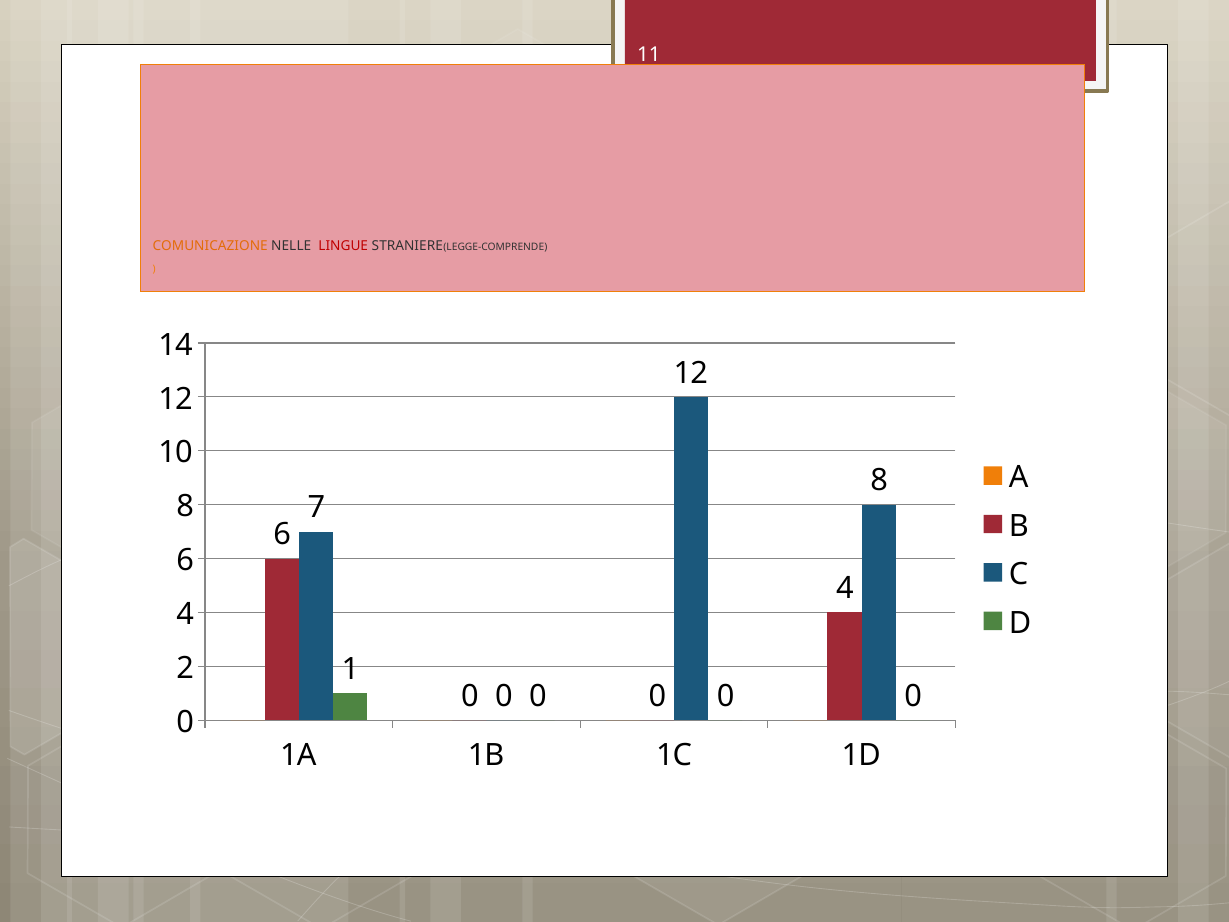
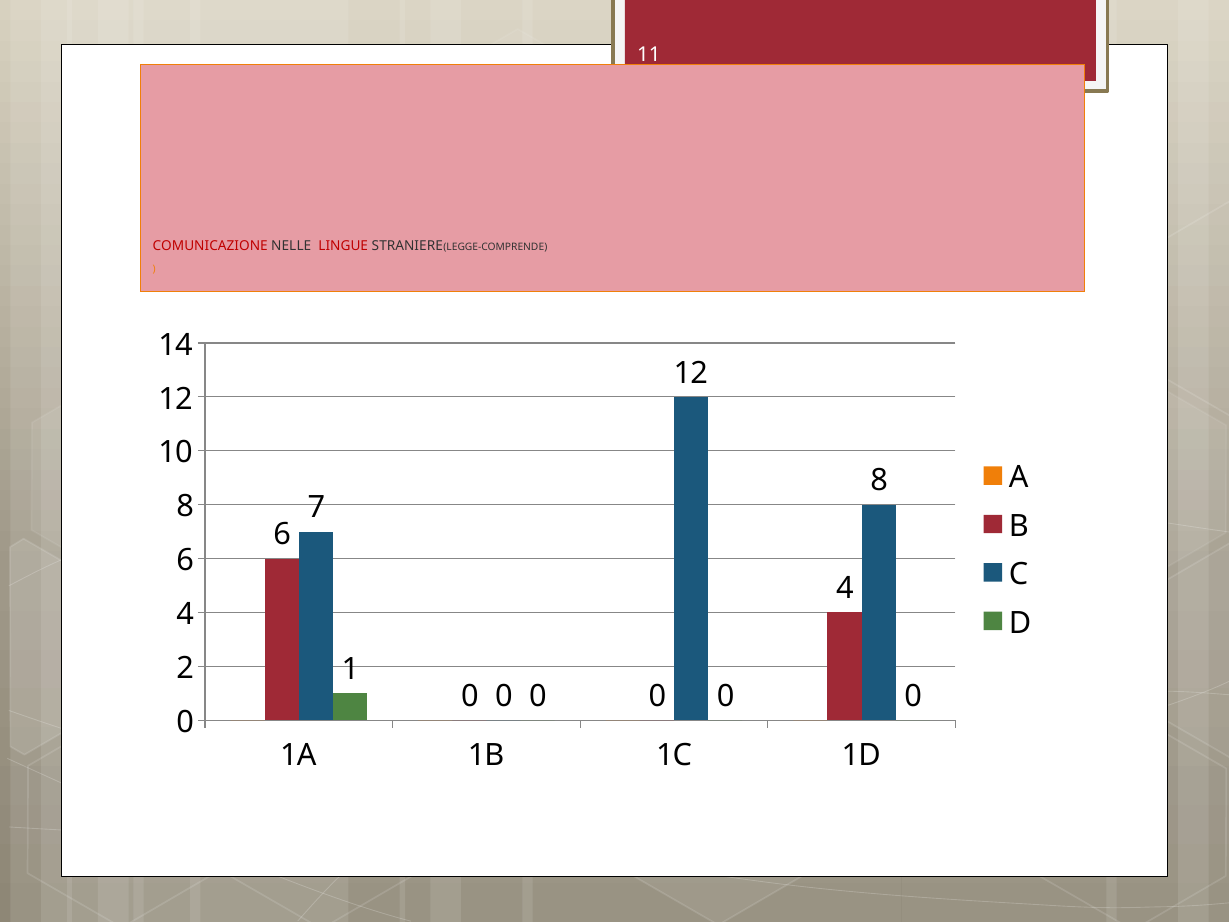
COMUNICAZIONE colour: orange -> red (210, 246)
